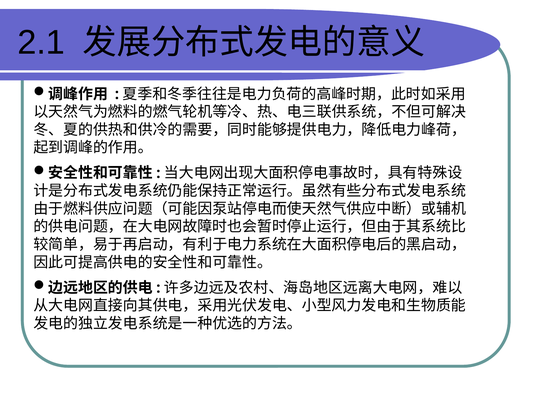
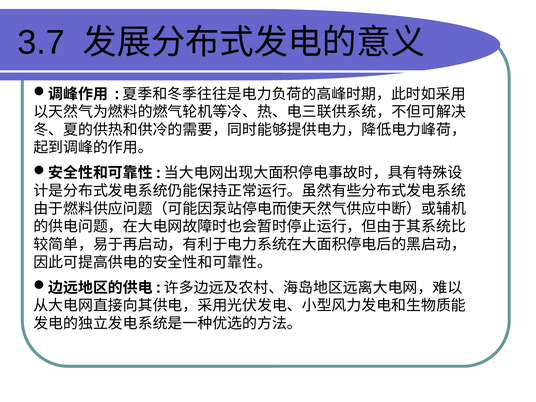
2.1: 2.1 -> 3.7 (41, 43)
